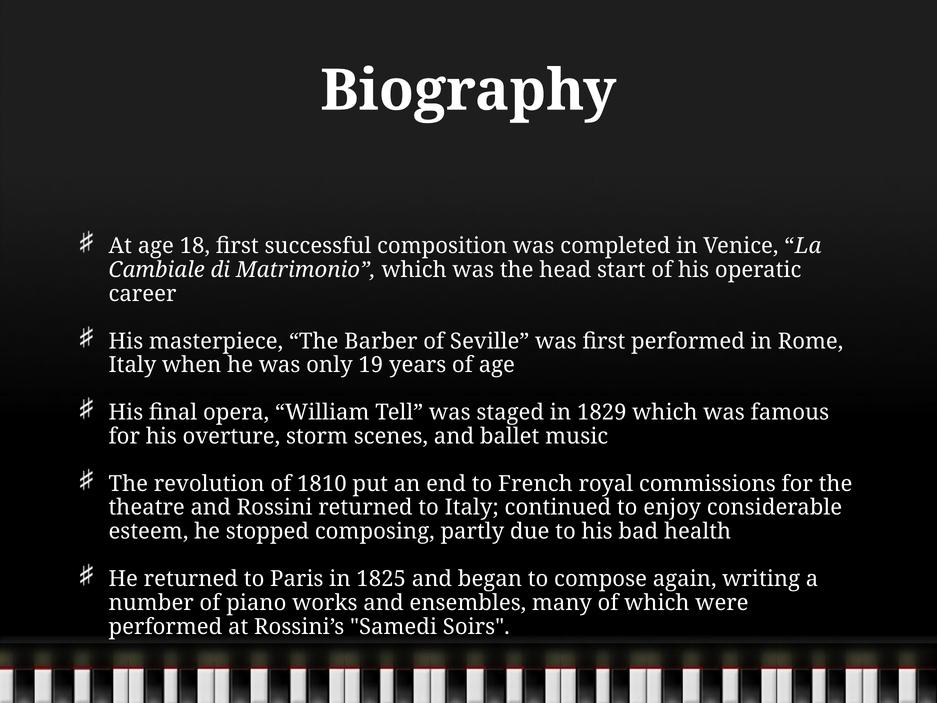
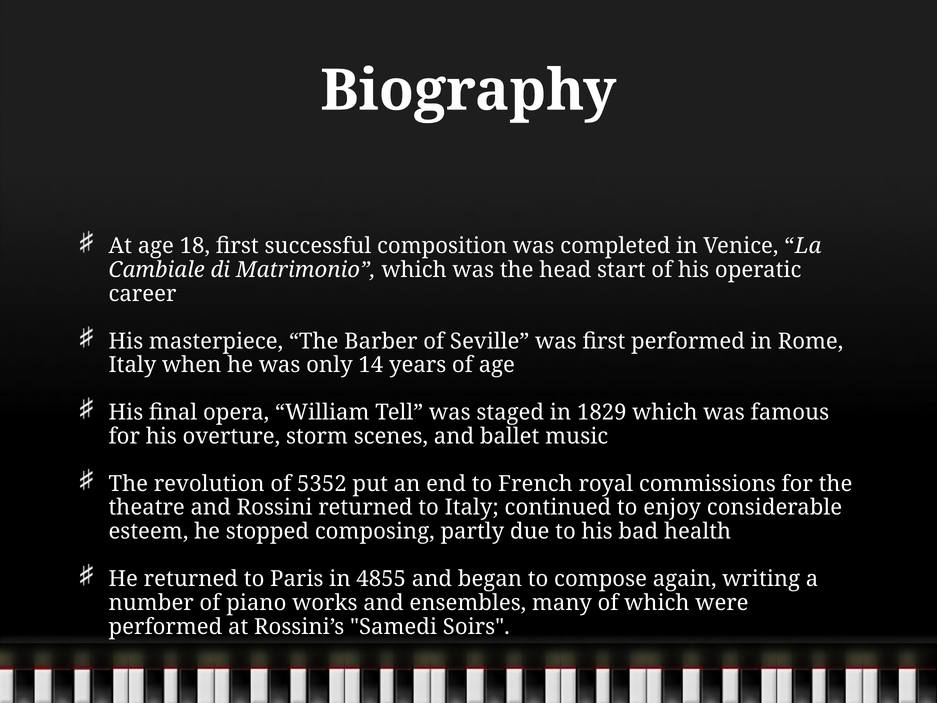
19: 19 -> 14 (371, 365)
1810: 1810 -> 5352 (322, 484)
1825: 1825 -> 4855 (381, 579)
